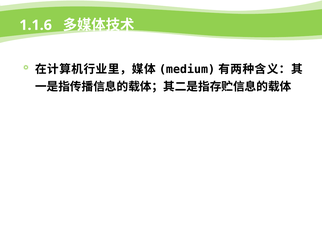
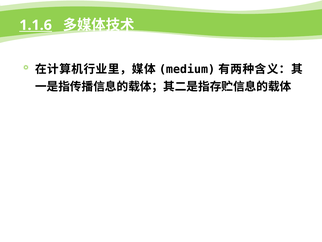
1.1.6 underline: none -> present (36, 25)
